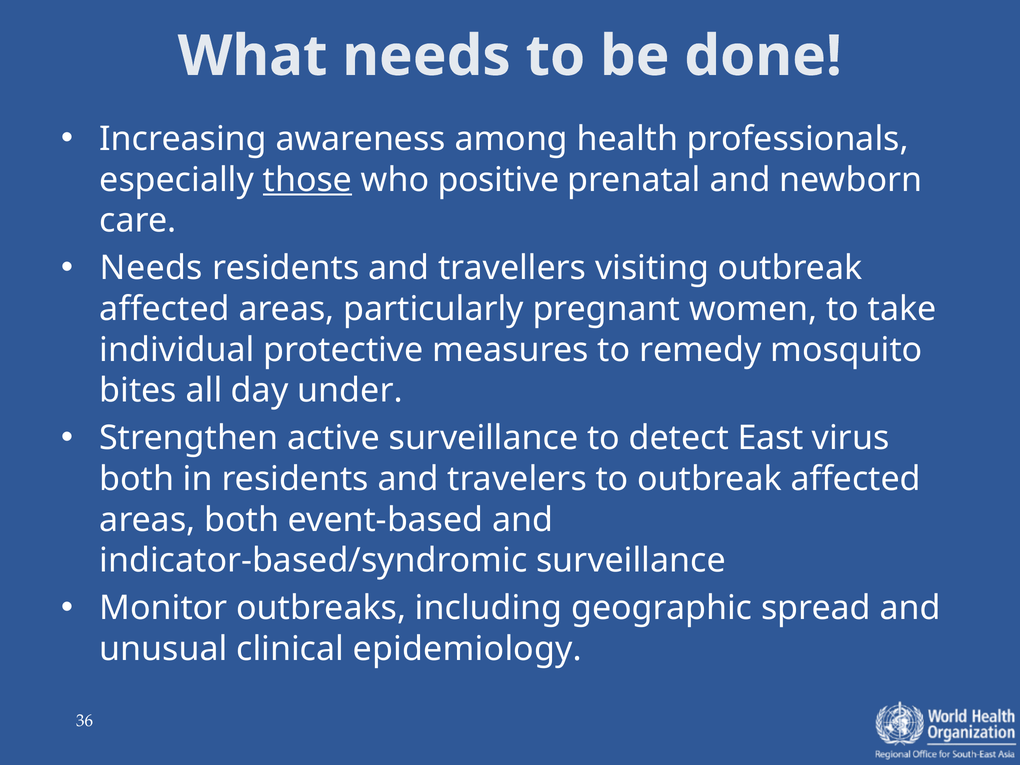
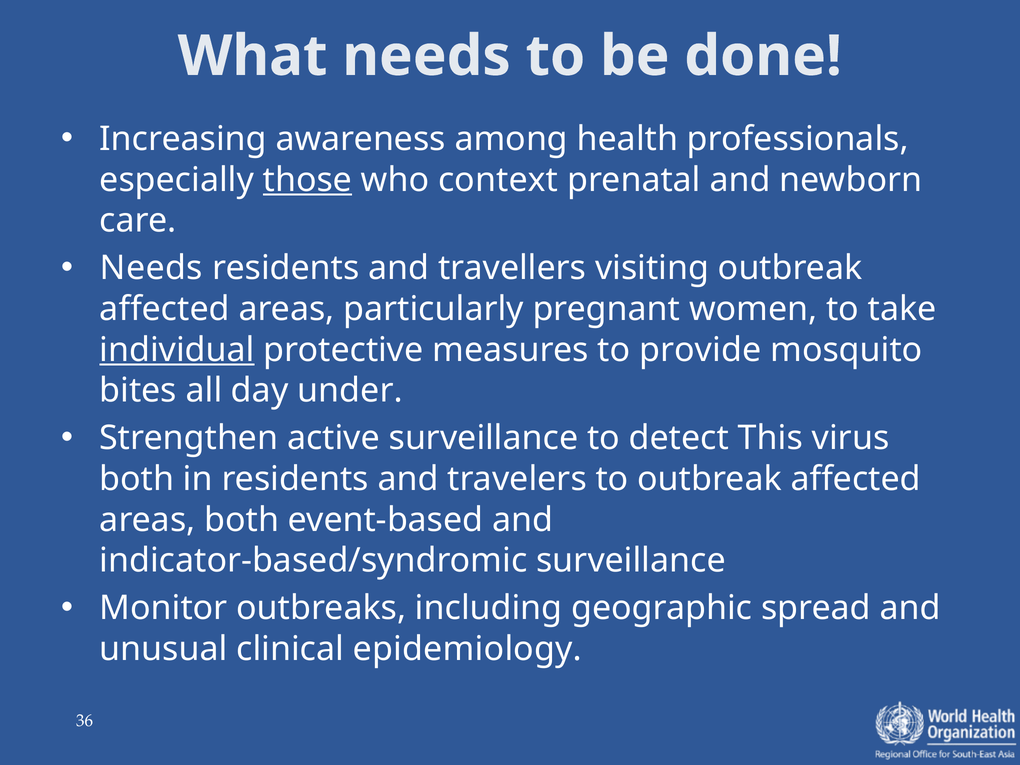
positive: positive -> context (498, 180)
individual underline: none -> present (177, 350)
remedy: remedy -> provide (700, 350)
East: East -> This (770, 438)
